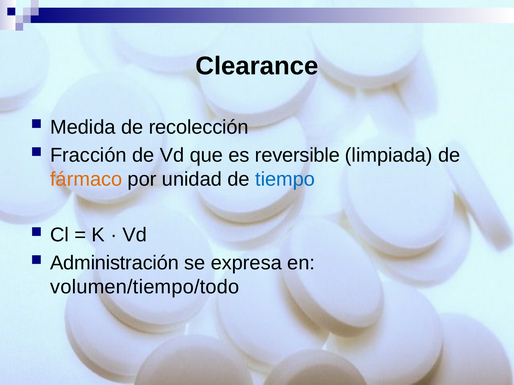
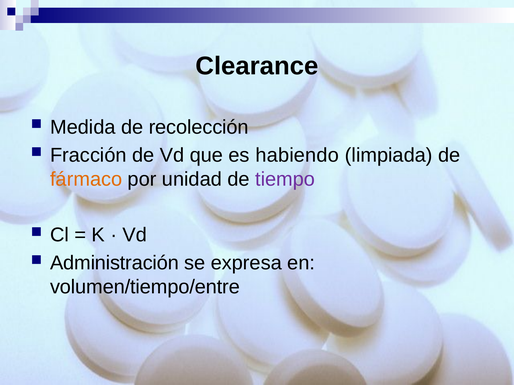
reversible: reversible -> habiendo (297, 155)
tiempo colour: blue -> purple (285, 179)
volumen/tiempo/todo: volumen/tiempo/todo -> volumen/tiempo/entre (145, 287)
